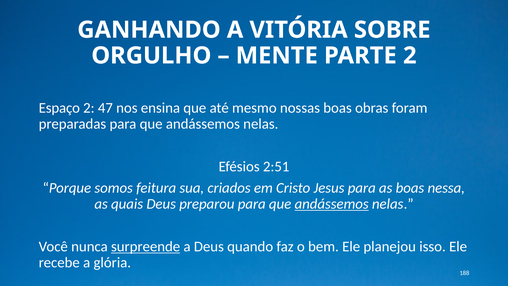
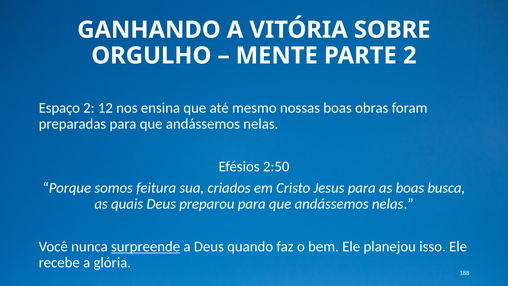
47: 47 -> 12 (105, 108)
2:51: 2:51 -> 2:50 (276, 167)
nessa: nessa -> busca (446, 188)
andássemos underline: present -> none (332, 204)
